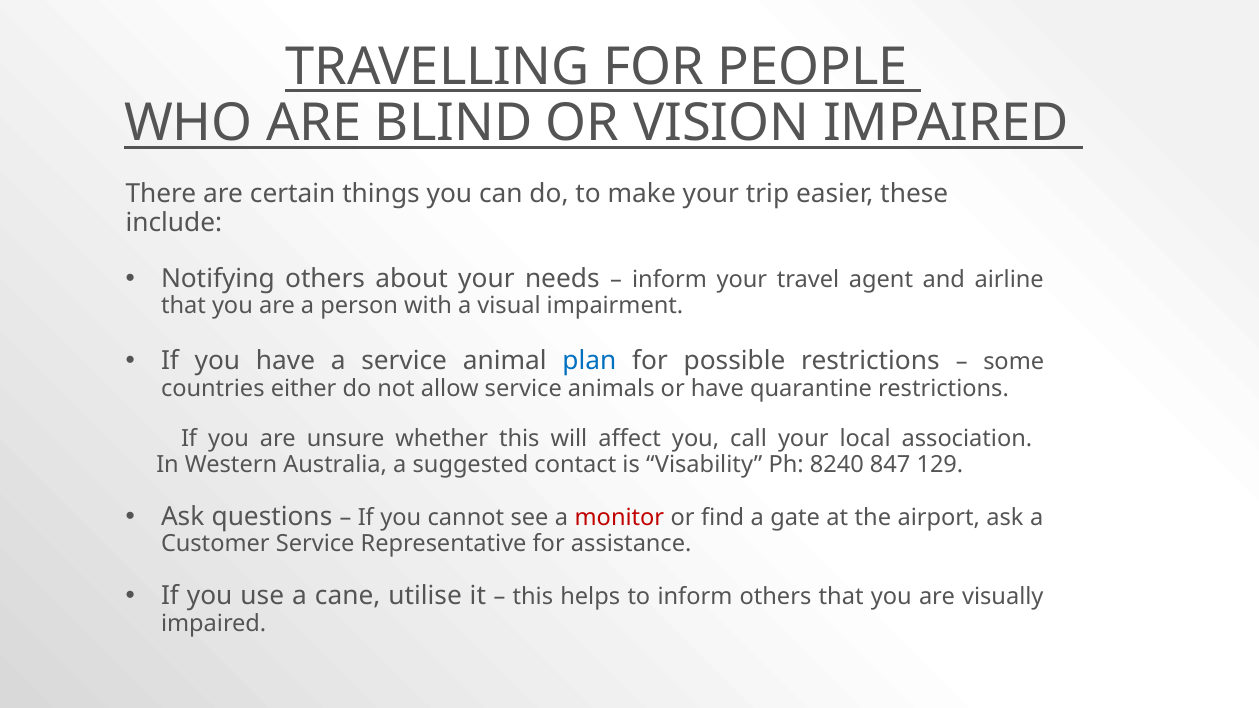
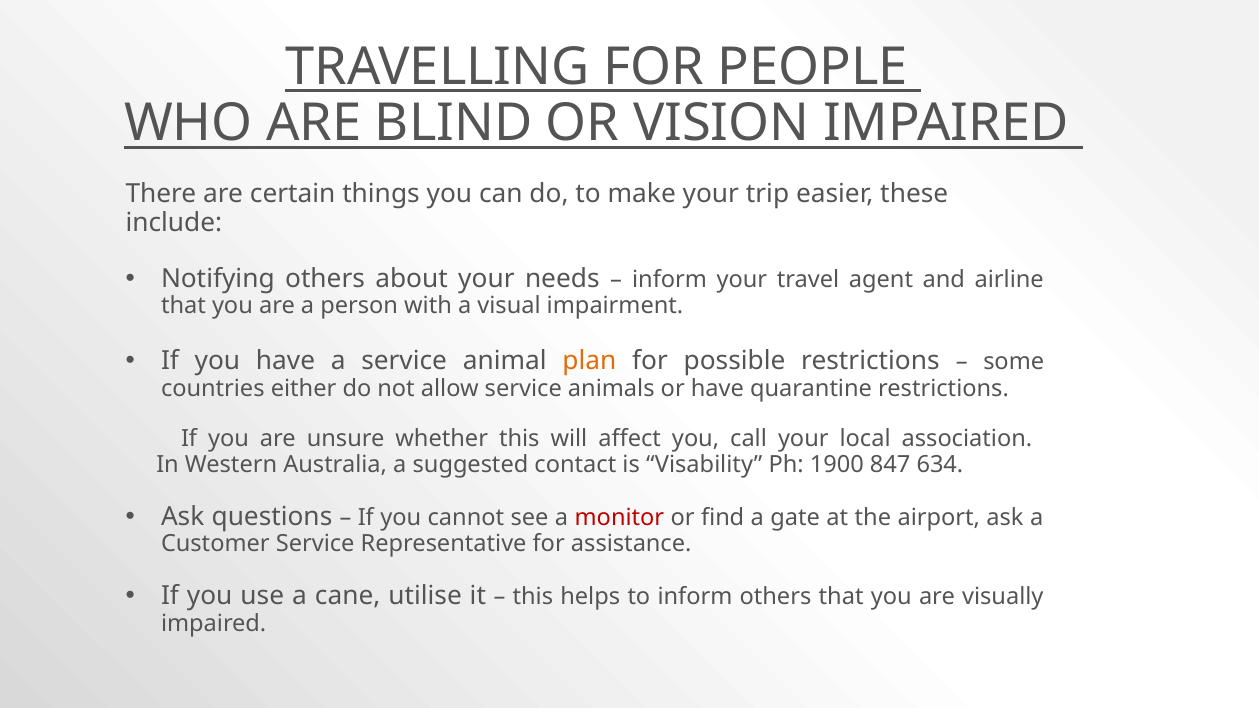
plan colour: blue -> orange (589, 362)
8240: 8240 -> 1900 (837, 465)
129: 129 -> 634 (940, 465)
